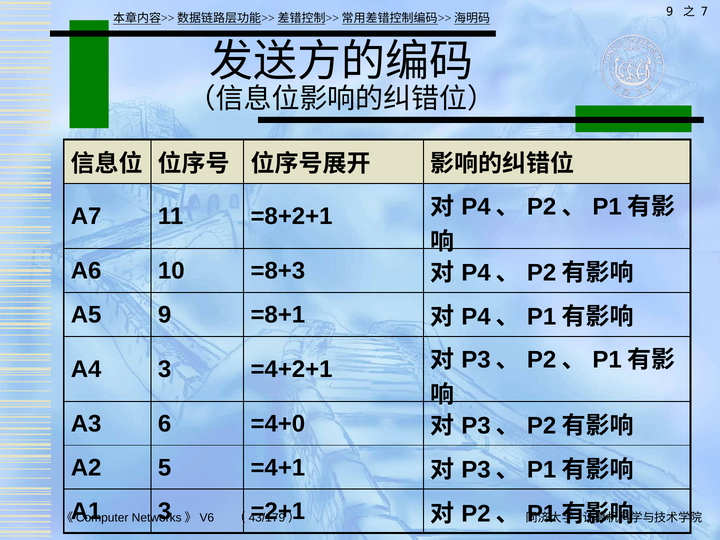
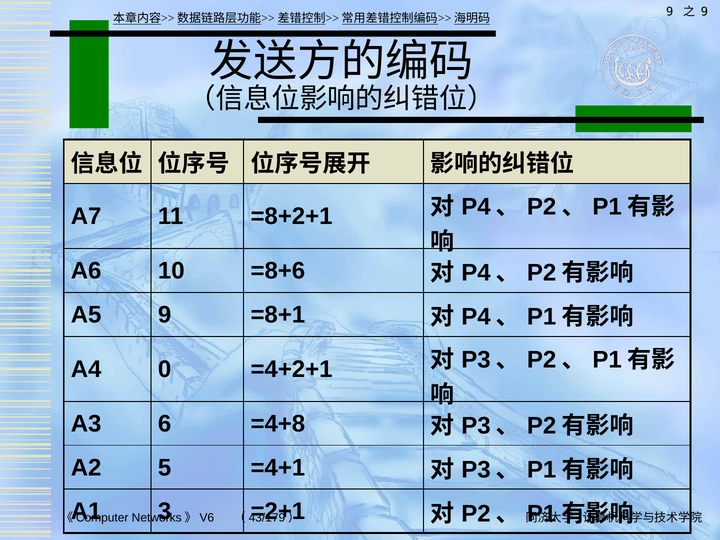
7: 7 -> 9 (704, 12)
=8+3: =8+3 -> =8+6 (278, 271)
A4 3: 3 -> 0 (165, 369)
=4+0: =4+0 -> =4+8 (278, 424)
